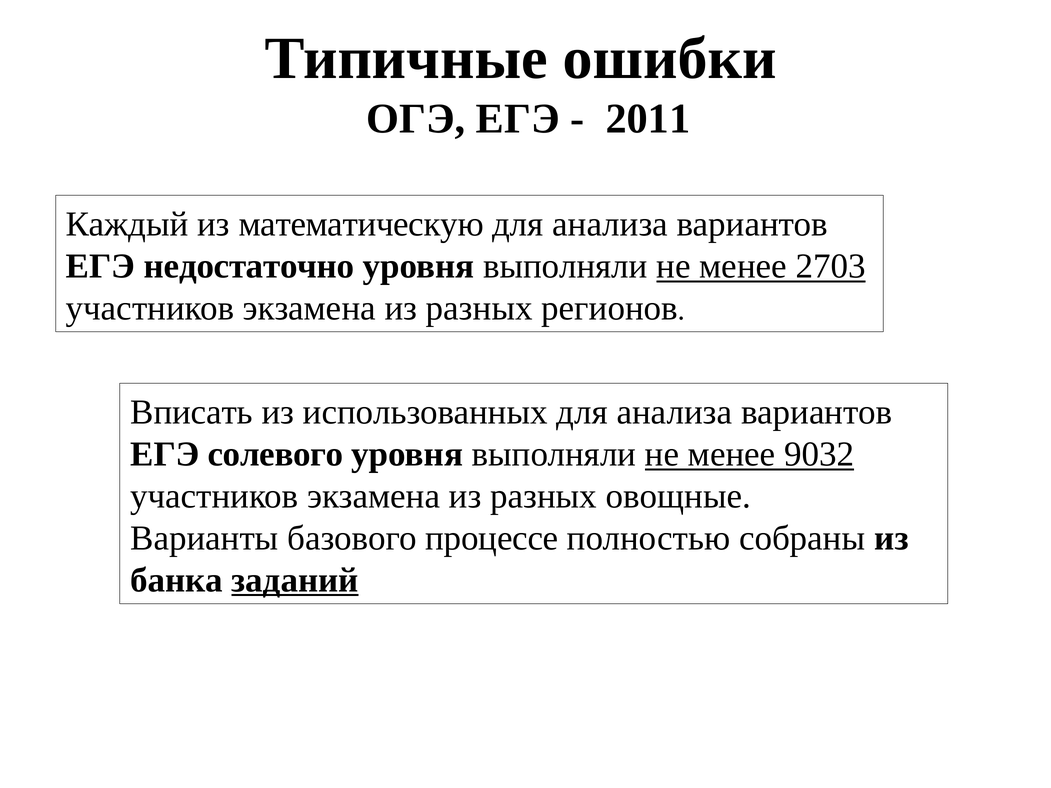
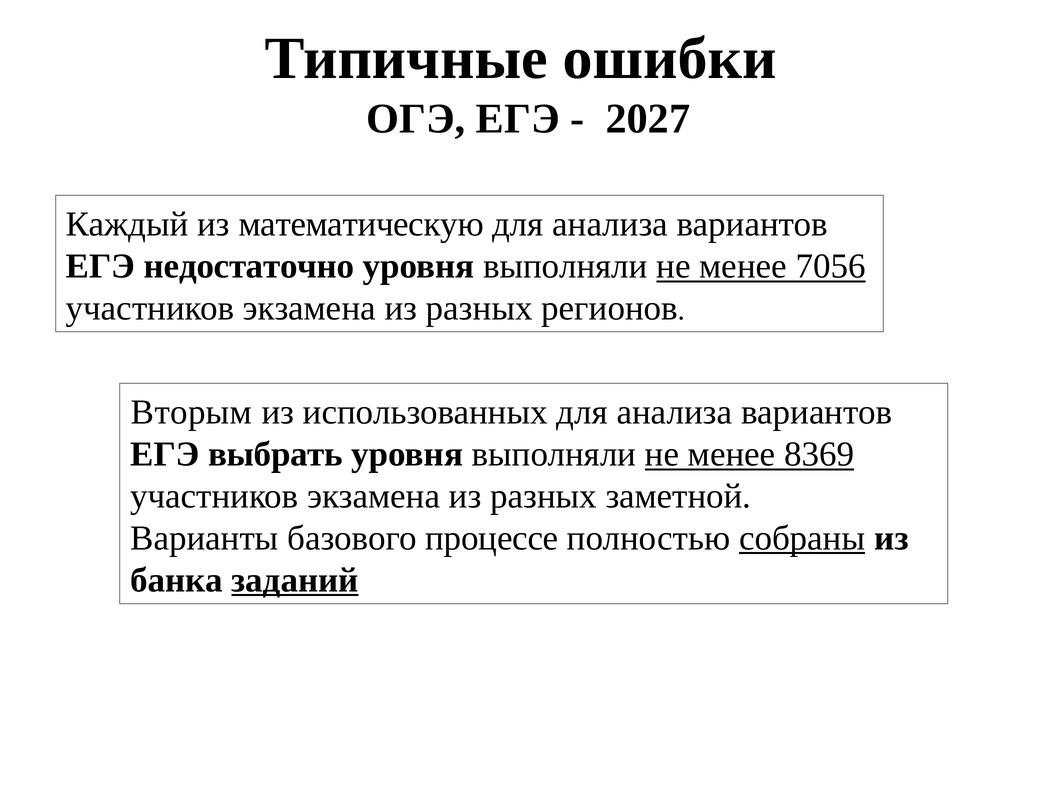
2011: 2011 -> 2027 (648, 119)
2703: 2703 -> 7056 (831, 266)
Вписать: Вписать -> Вторым (191, 412)
солевого: солевого -> выбрать (276, 454)
9032: 9032 -> 8369 (819, 454)
овощные: овощные -> заметной (678, 496)
собраны underline: none -> present (802, 538)
